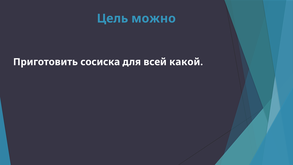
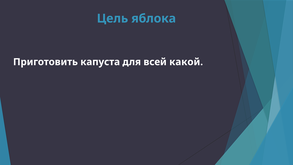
можно: можно -> яблока (154, 18)
сосиска: сосиска -> капуста (100, 62)
